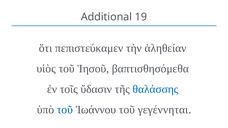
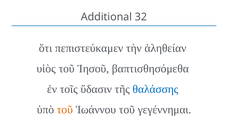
19: 19 -> 32 (141, 17)
τοῦ colour: blue -> orange (65, 110)
γεγέννηται: γεγέννηται -> γεγέννημαι (165, 110)
